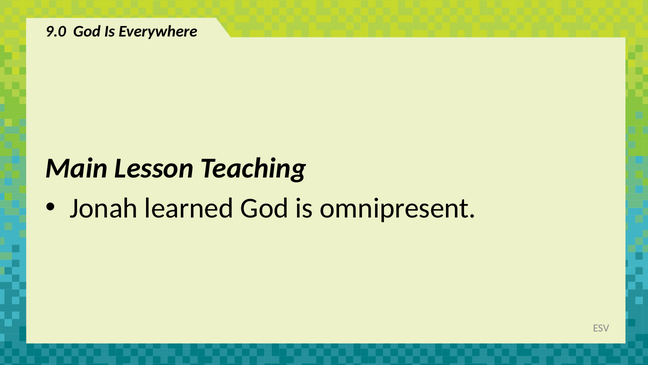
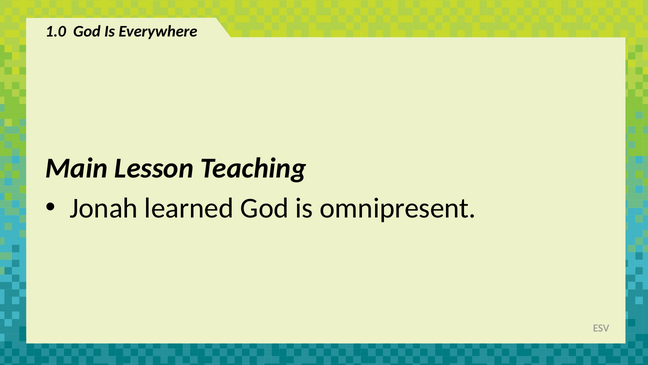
9.0: 9.0 -> 1.0 (56, 32)
